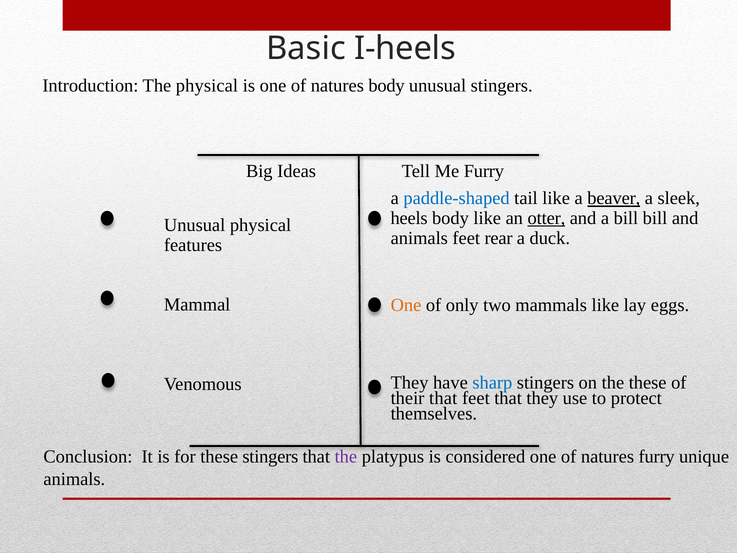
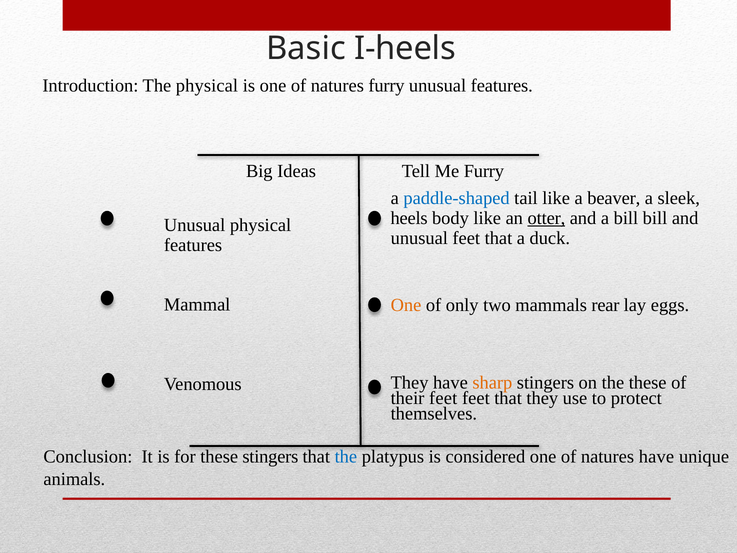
natures body: body -> furry (387, 85)
unusual stingers: stingers -> features (502, 85)
beaver underline: present -> none (614, 198)
animals: animals -> unusual (419, 238)
rear: rear -> that (498, 238)
mammals like: like -> rear (605, 305)
sharp colour: blue -> orange (492, 383)
their that: that -> feet (443, 398)
the colour: purple -> blue (346, 457)
natures furry: furry -> have (656, 457)
